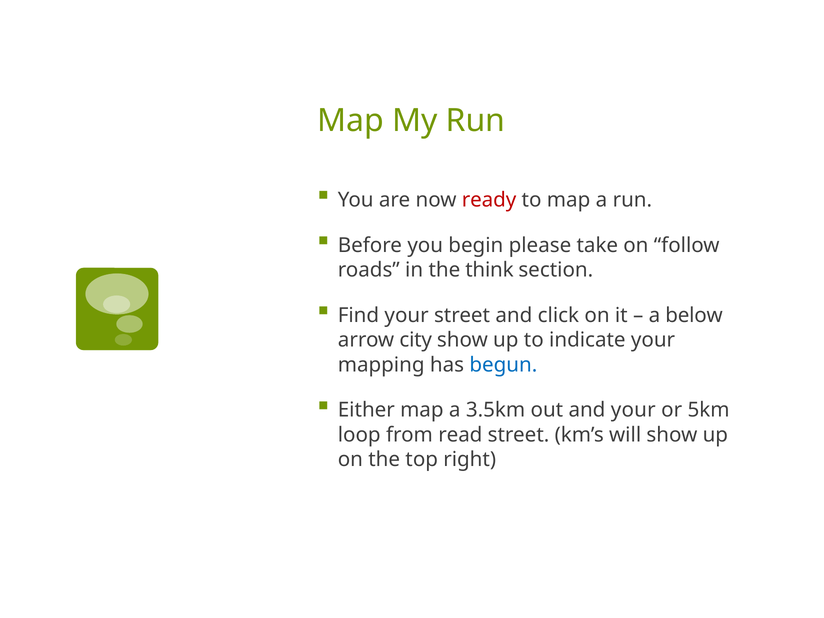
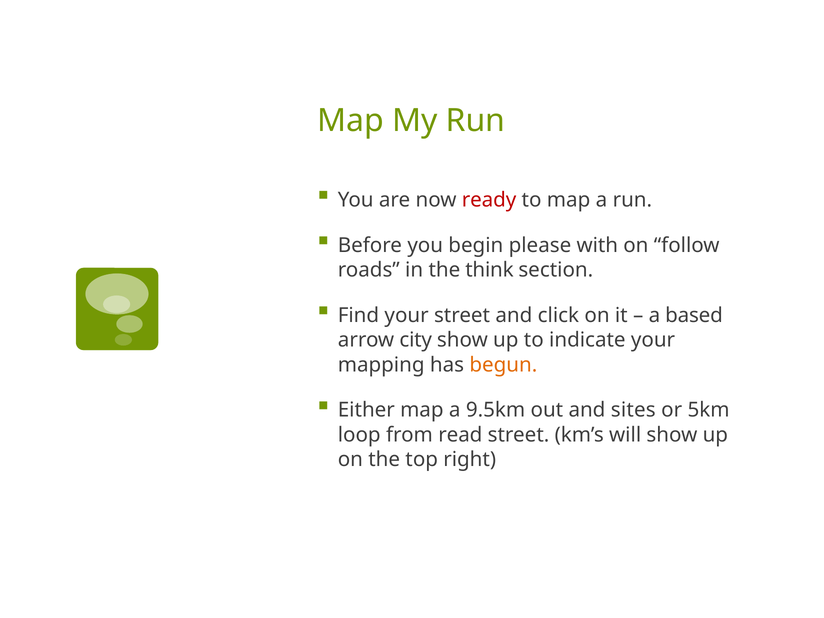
take: take -> with (597, 245)
below: below -> based (694, 315)
begun colour: blue -> orange (503, 365)
3.5km: 3.5km -> 9.5km (496, 410)
and your: your -> sites (633, 410)
